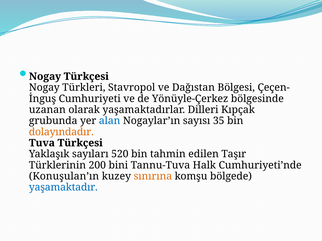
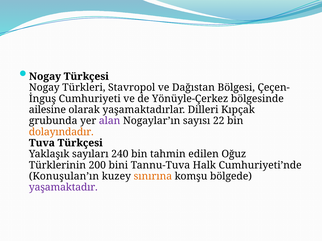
uzanan: uzanan -> ailesine (47, 110)
alan colour: blue -> purple (110, 121)
35: 35 -> 22 (219, 121)
520: 520 -> 240 (120, 154)
Taşır: Taşır -> Oğuz (234, 154)
yaşamaktadır colour: blue -> purple (63, 188)
